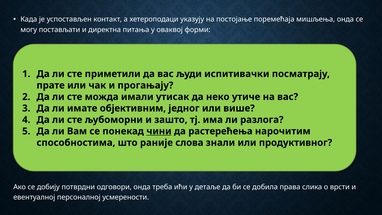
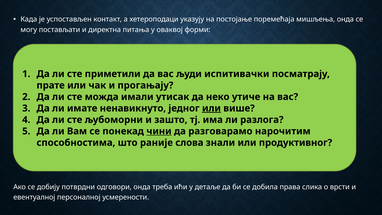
објективним: објективним -> ненавикнуто (133, 108)
или underline: none -> present (211, 108)
растерећења: растерећења -> разговарамо (220, 131)
